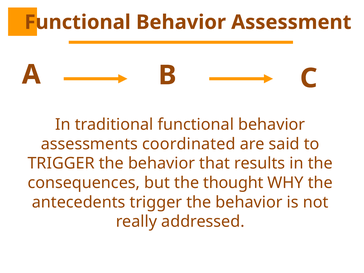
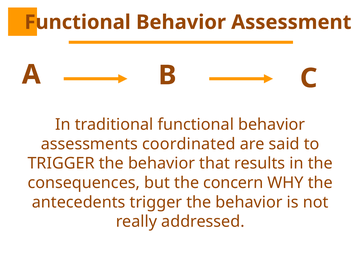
thought: thought -> concern (233, 183)
